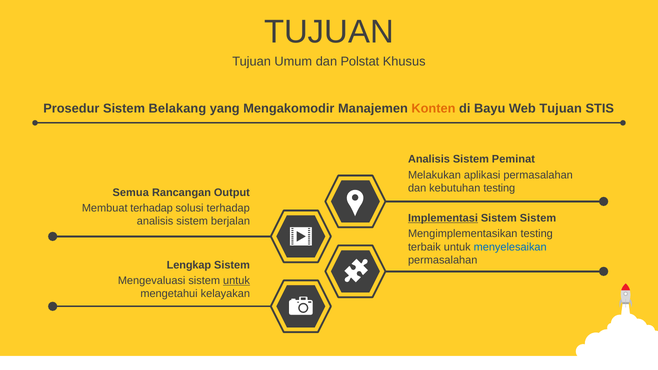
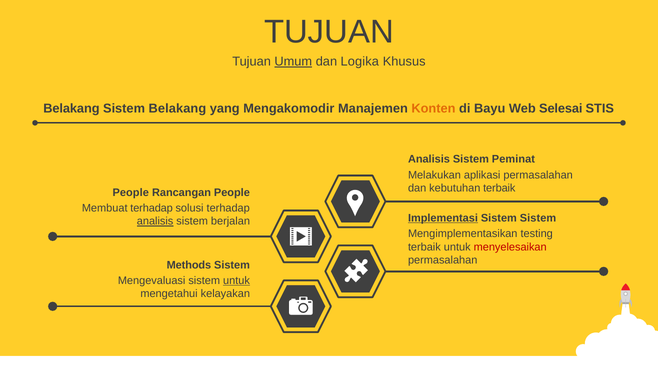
Umum underline: none -> present (293, 62)
Polstat: Polstat -> Logika (360, 62)
Prosedur: Prosedur -> Belakang (71, 109)
Web Tujuan: Tujuan -> Selesai (561, 109)
kebutuhan testing: testing -> terbaik (499, 188)
Semua: Semua -> People (131, 193)
Rancangan Output: Output -> People (232, 193)
analisis underline: none -> present (155, 221)
menyelesaikan colour: blue -> red (510, 247)
Lengkap: Lengkap -> Methods (189, 265)
